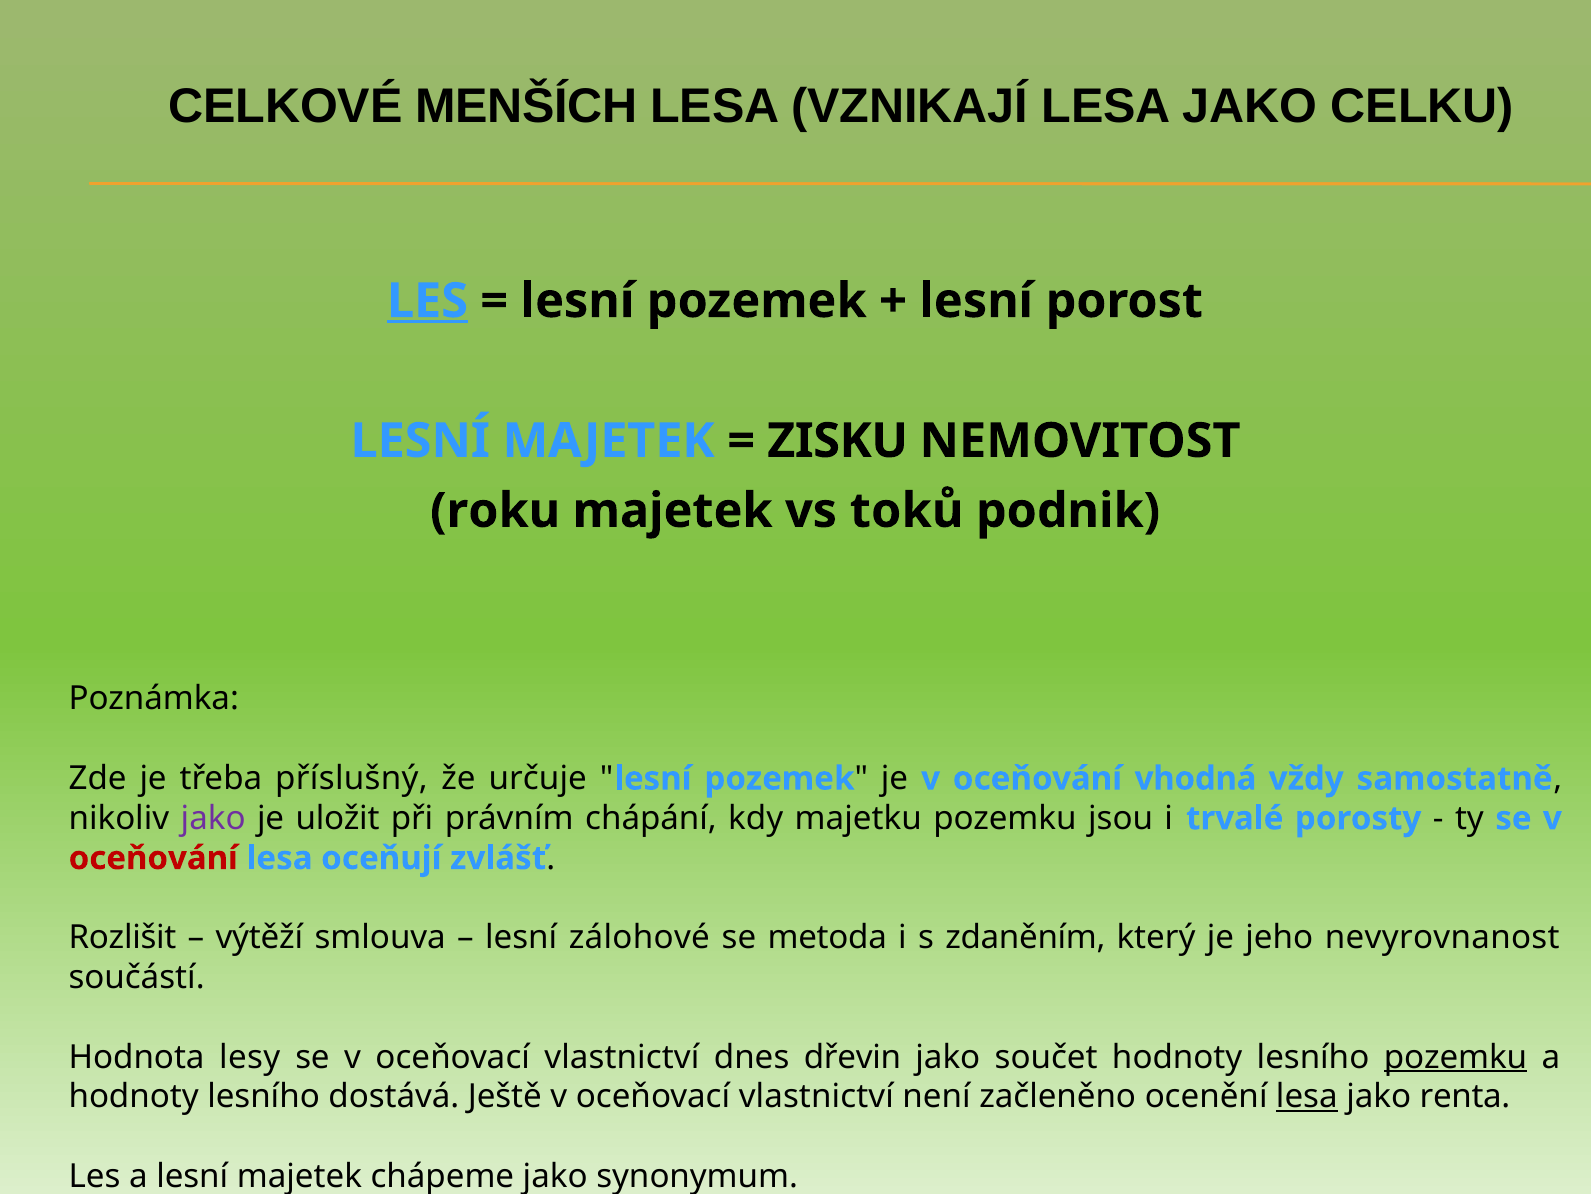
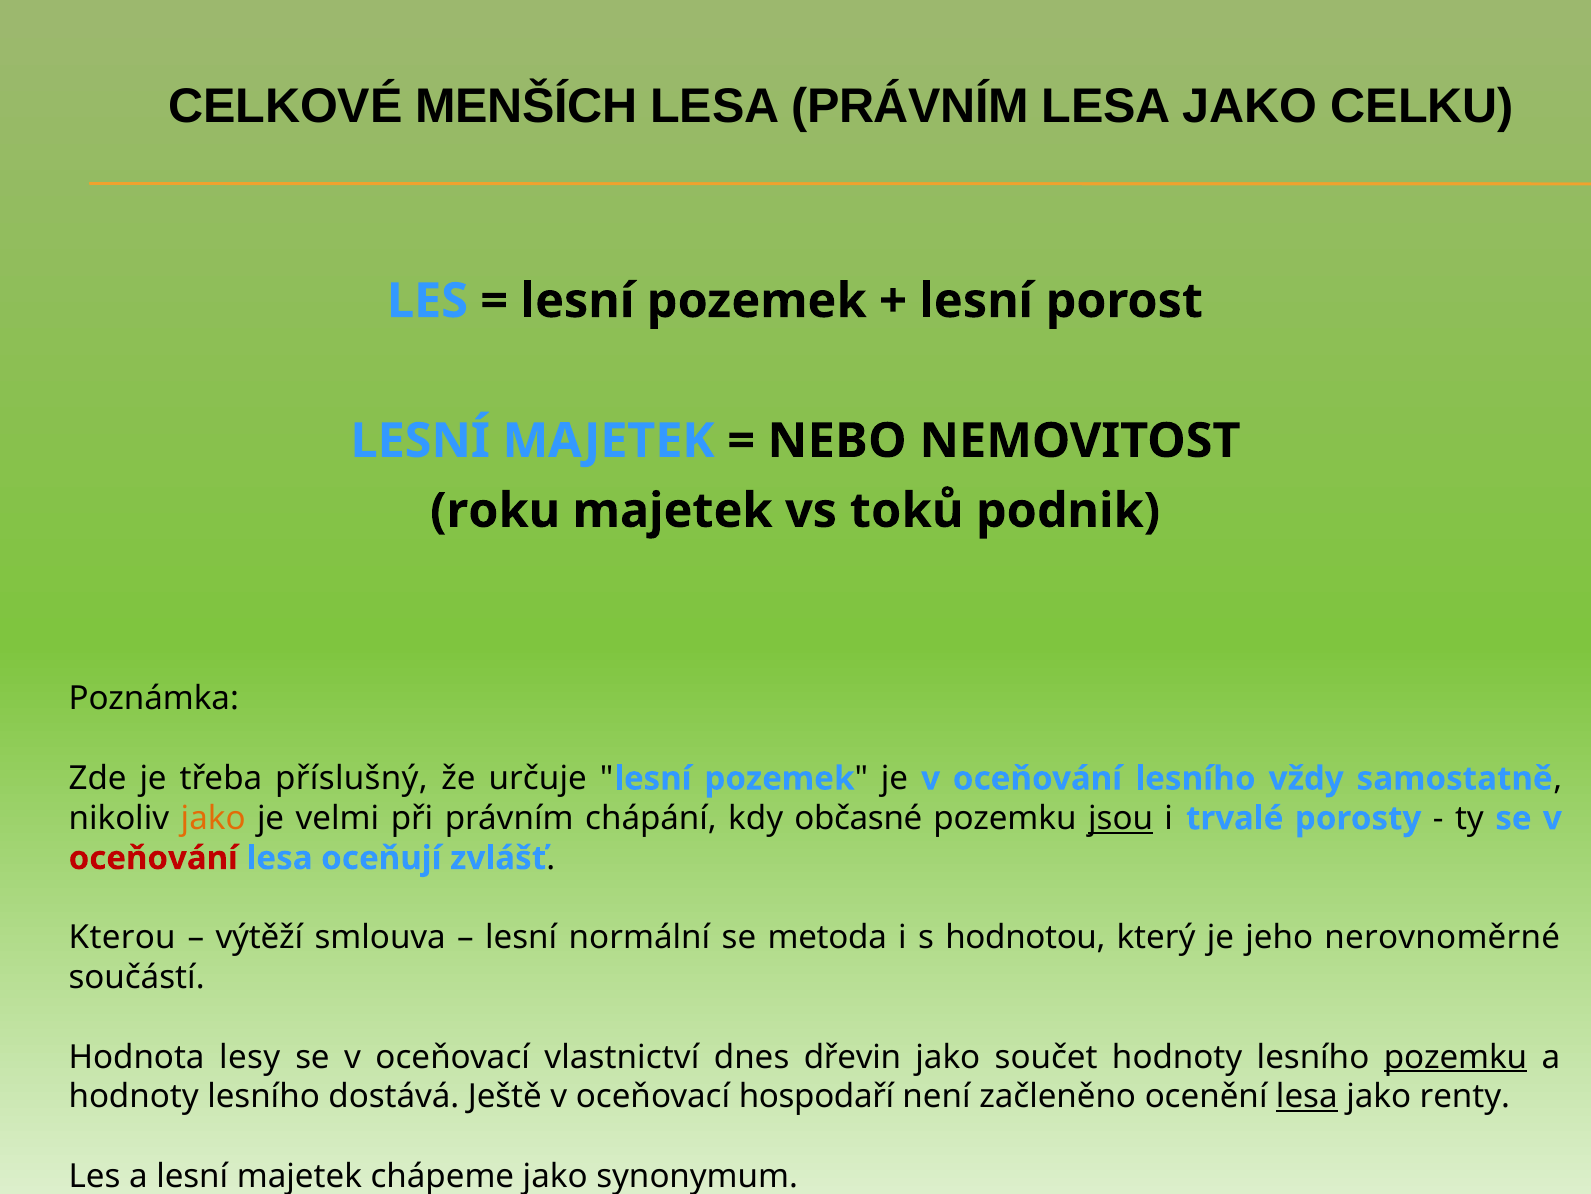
LESA VZNIKAJÍ: VZNIKAJÍ -> PRÁVNÍM (910, 106)
LES underline: present -> none (427, 301)
ZISKU: ZISKU -> NEBO (837, 441)
oceňování vhodná: vhodná -> lesního (1195, 778)
jako colour: purple -> orange (213, 818)
uložit: uložit -> velmi (337, 818)
majetku: majetku -> občasné (858, 818)
jsou underline: none -> present (1121, 818)
Rozlišit: Rozlišit -> Kterou (122, 937)
zálohové: zálohové -> normální (639, 937)
zdaněním: zdaněním -> hodnotou (1025, 937)
nevyrovnanost: nevyrovnanost -> nerovnoměrné (1442, 937)
Ještě v oceňovací vlastnictví: vlastnictví -> hospodaří (816, 1096)
renta: renta -> renty (1465, 1096)
